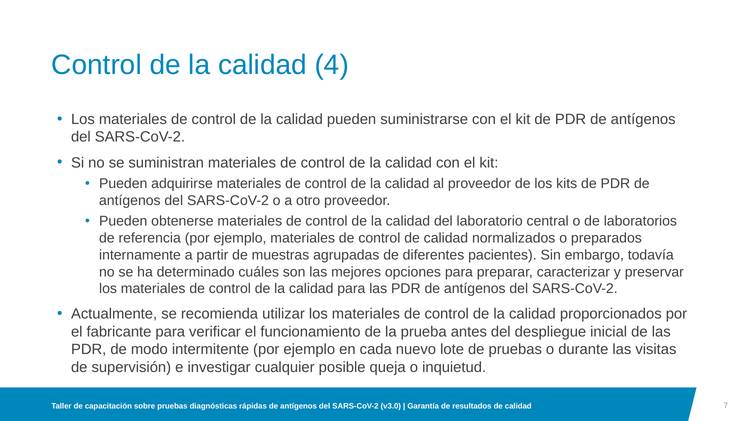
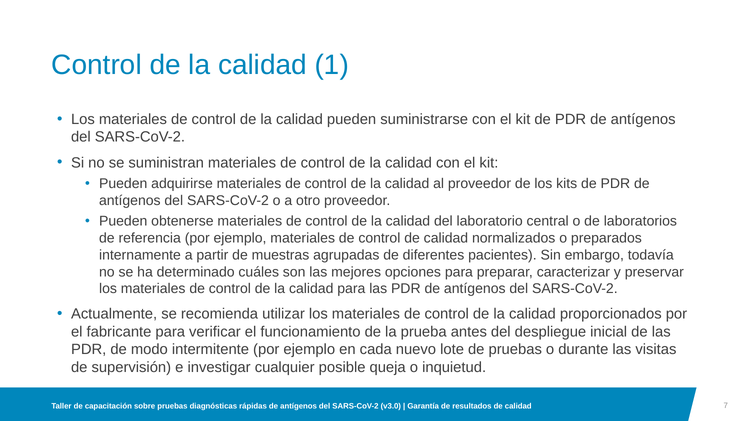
4: 4 -> 1 (332, 65)
